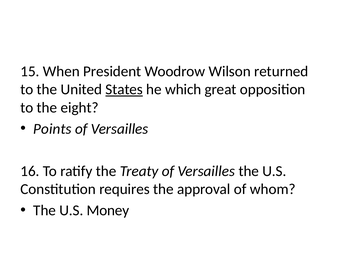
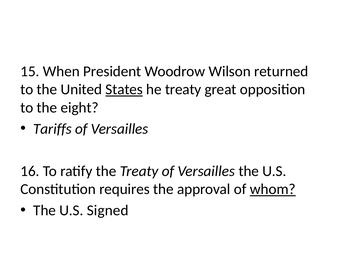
he which: which -> treaty (183, 89)
Points: Points -> Tariffs (52, 129)
whom underline: none -> present (273, 189)
Money: Money -> Signed (108, 210)
